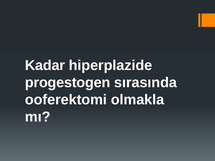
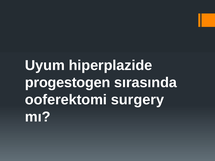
Kadar: Kadar -> Uyum (45, 66)
olmakla: olmakla -> surgery (137, 100)
